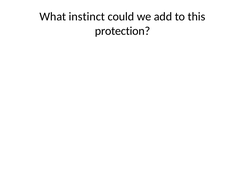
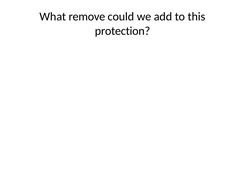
instinct: instinct -> remove (87, 17)
